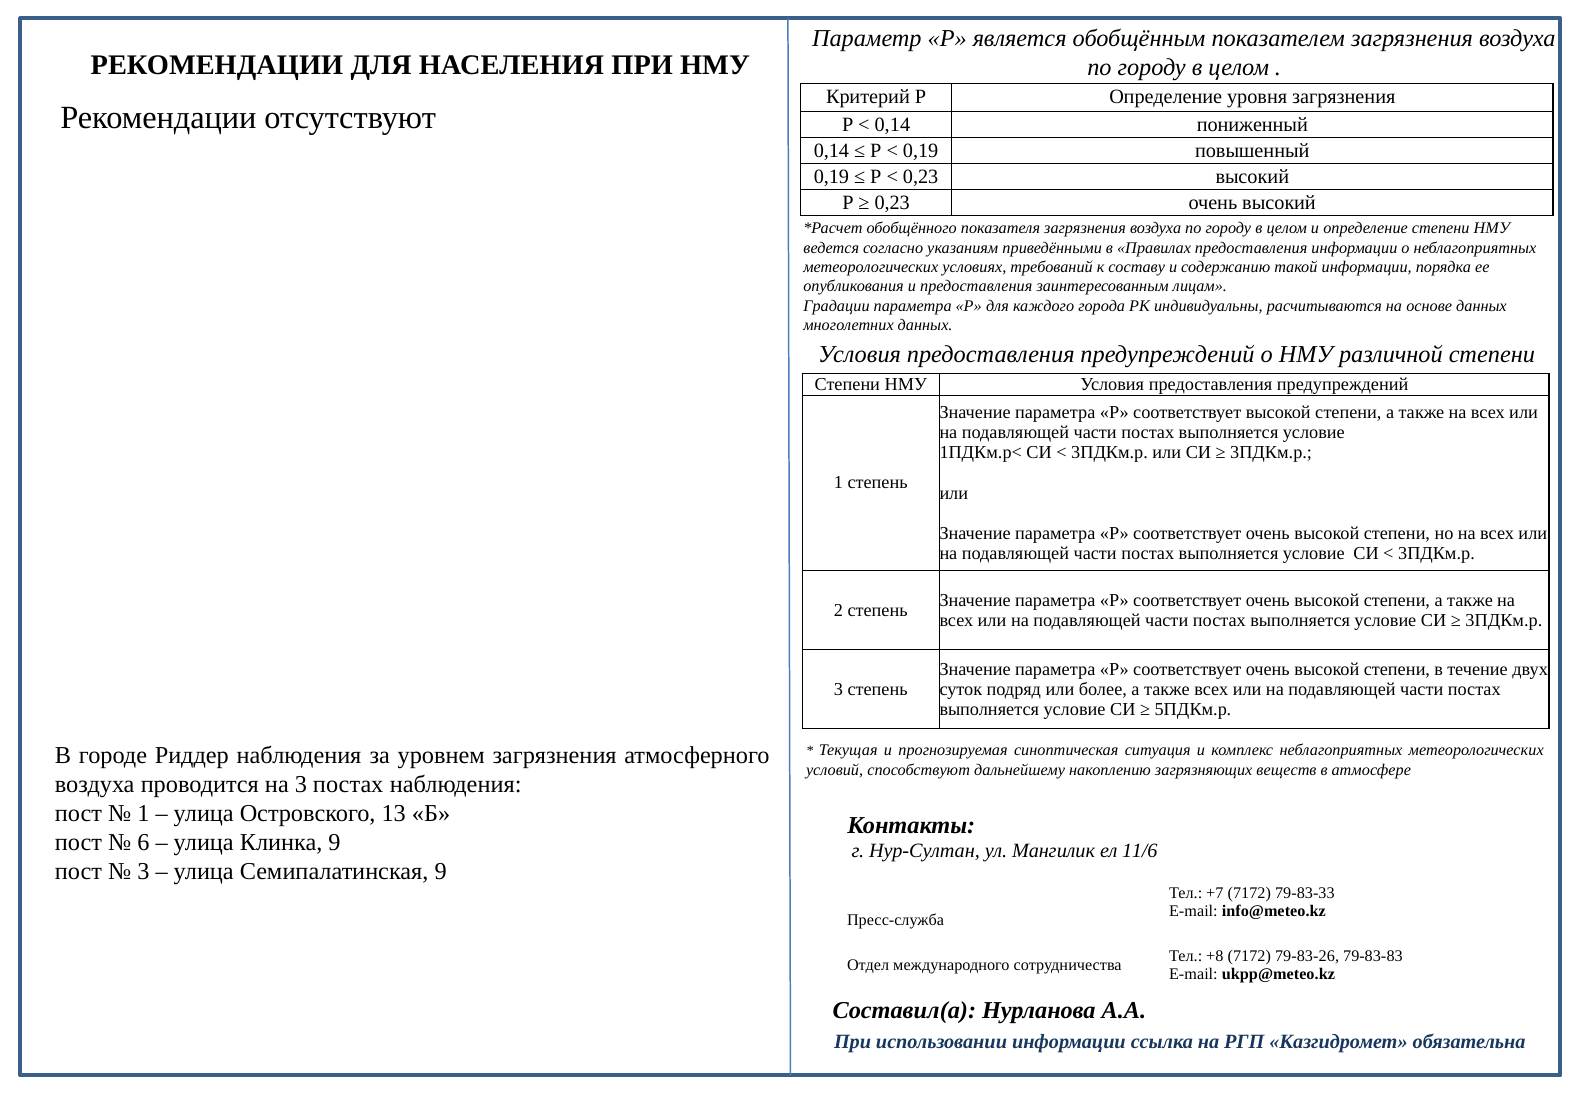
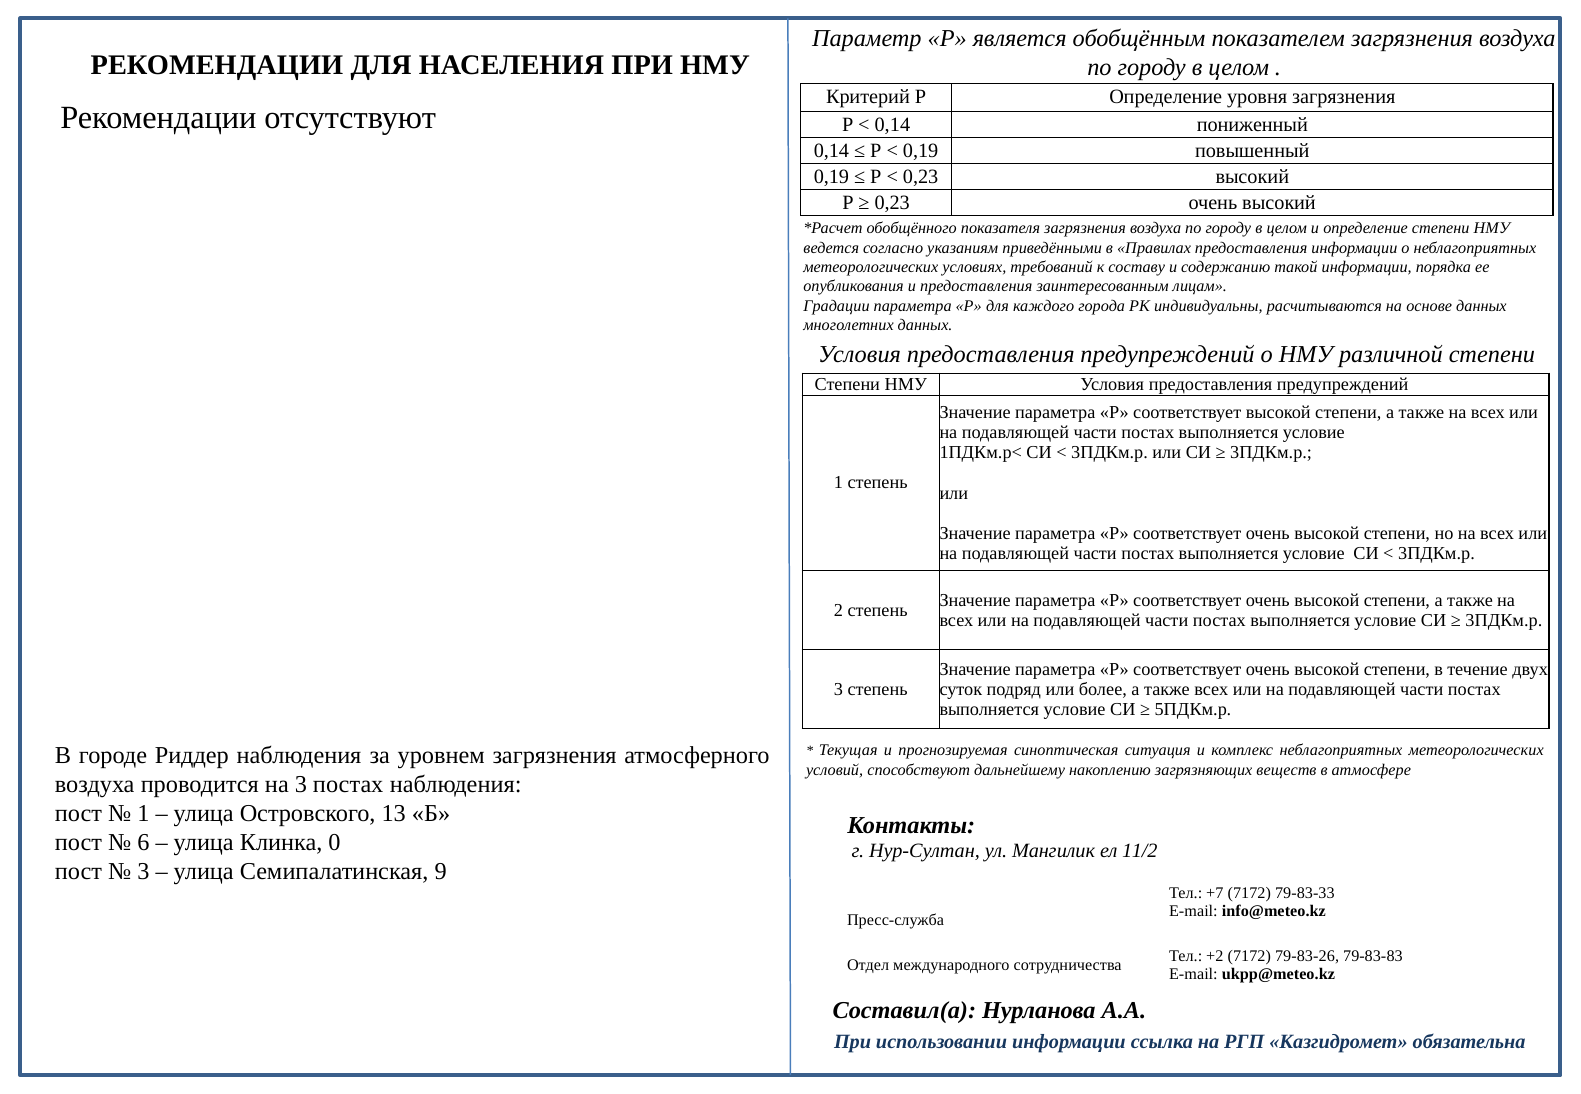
Клинка 9: 9 -> 0 (334, 843)
11/6: 11/6 -> 11/2 (1140, 851)
+8: +8 -> +2 (1215, 957)
